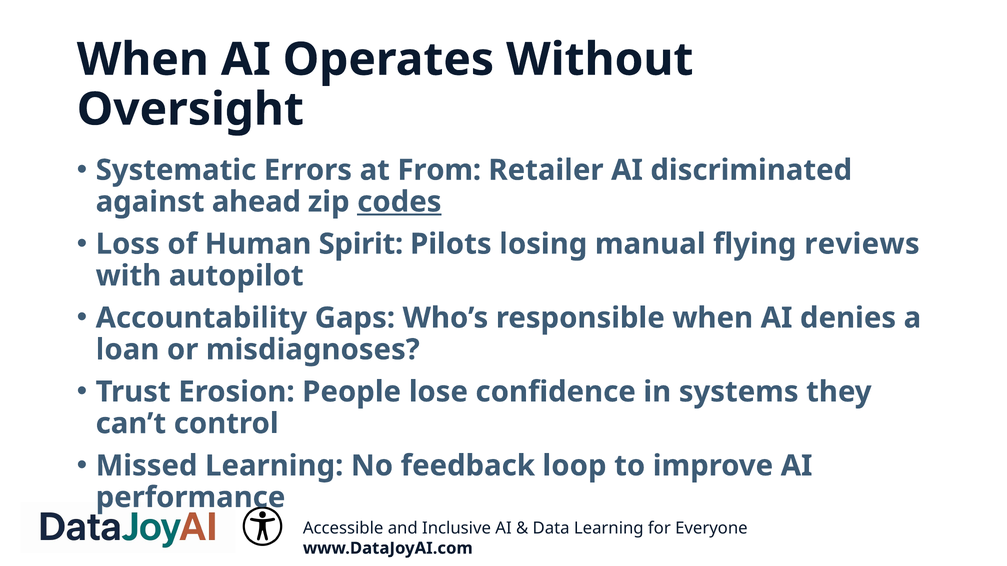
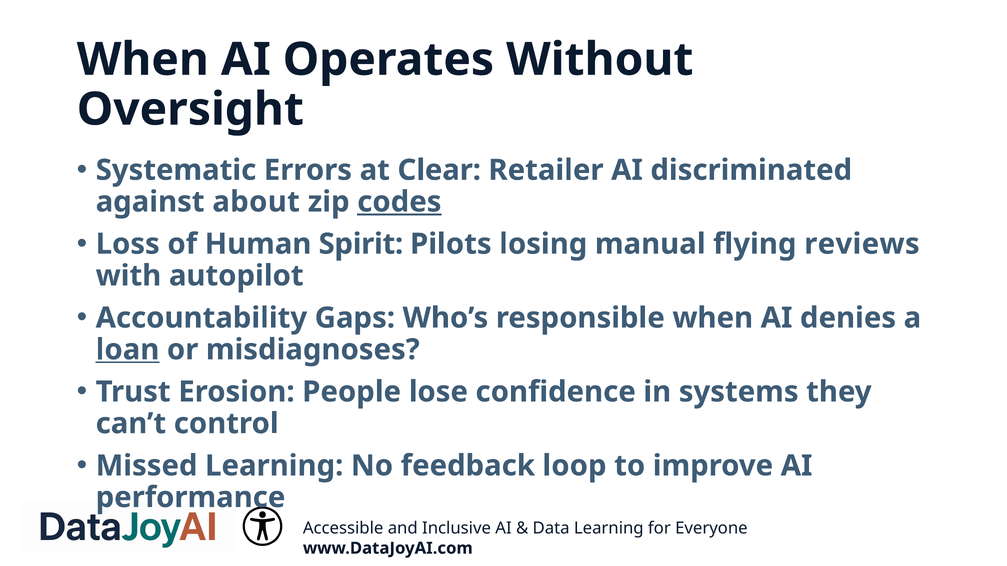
From: From -> Clear (439, 170)
ahead: ahead -> about (256, 202)
loan underline: none -> present (128, 350)
